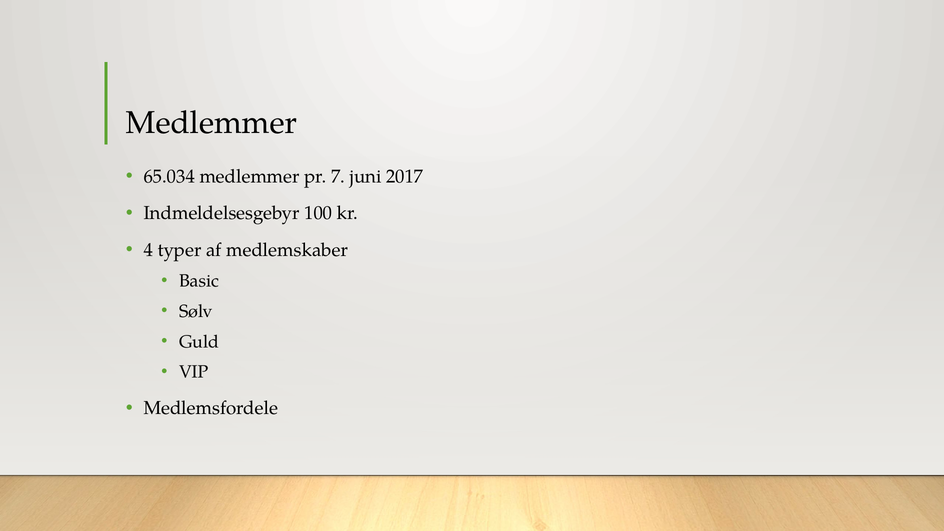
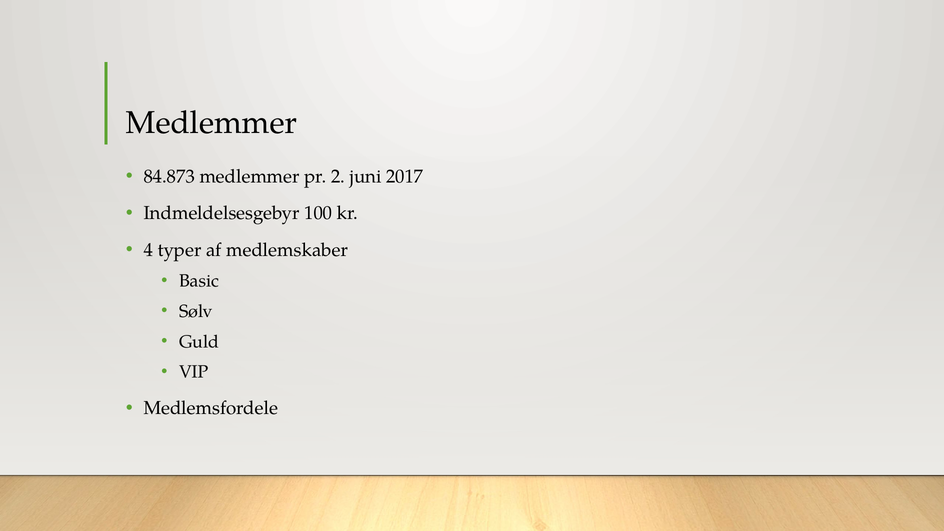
65.034: 65.034 -> 84.873 (169, 177)
7: 7 -> 2 (338, 177)
